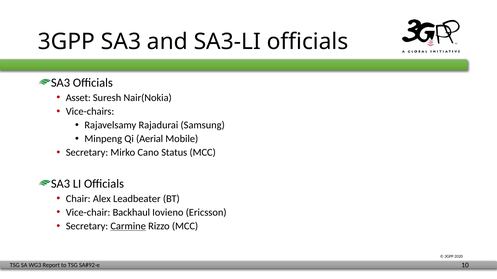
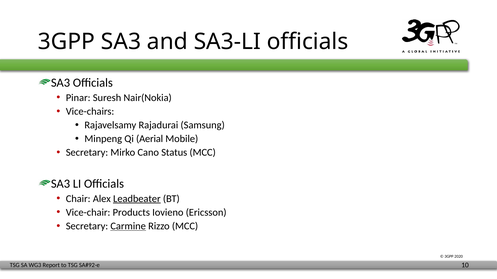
Asset: Asset -> Pinar (78, 98)
Leadbeater underline: none -> present (137, 199)
Backhaul: Backhaul -> Products (131, 213)
